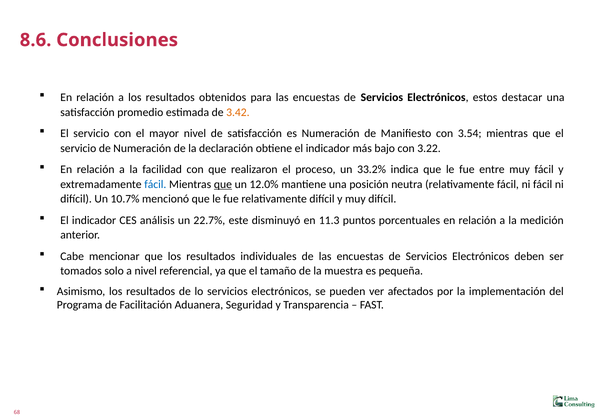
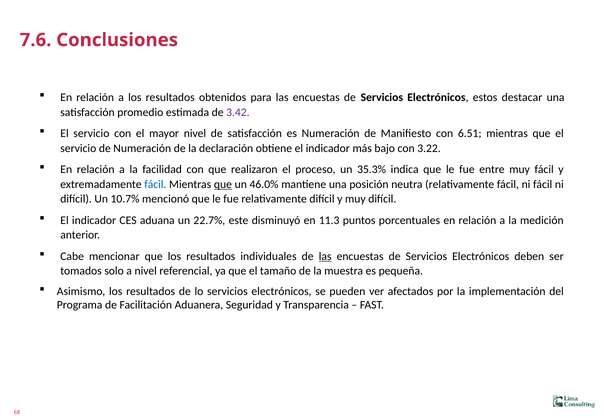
8.6: 8.6 -> 7.6 (36, 40)
3.42 colour: orange -> purple (238, 112)
3.54: 3.54 -> 6.51 (470, 133)
33.2%: 33.2% -> 35.3% (372, 169)
12.0%: 12.0% -> 46.0% (264, 184)
análisis: análisis -> aduana (157, 220)
las underline: none -> present (325, 256)
